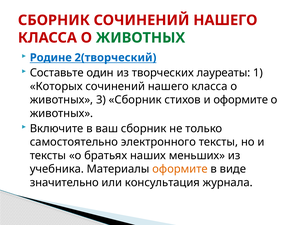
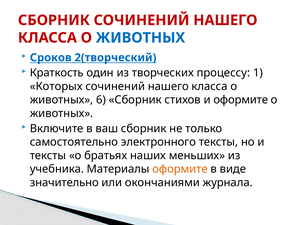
ЖИВОТНЫХ colour: green -> blue (140, 38)
Родине: Родине -> Сроков (51, 57)
Составьте: Составьте -> Краткость (57, 73)
лауреаты: лауреаты -> процессу (223, 73)
3: 3 -> 6 (101, 99)
консультация: консультация -> окончаниями (162, 182)
